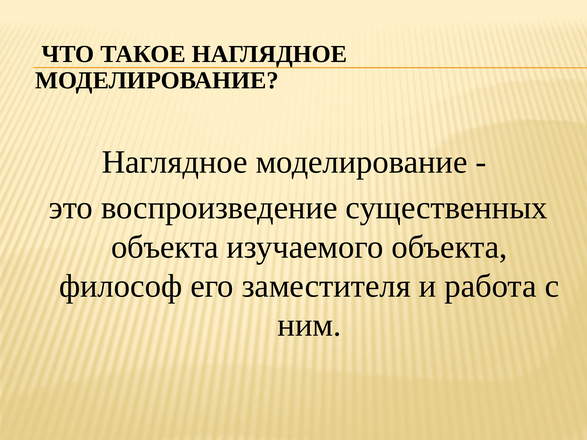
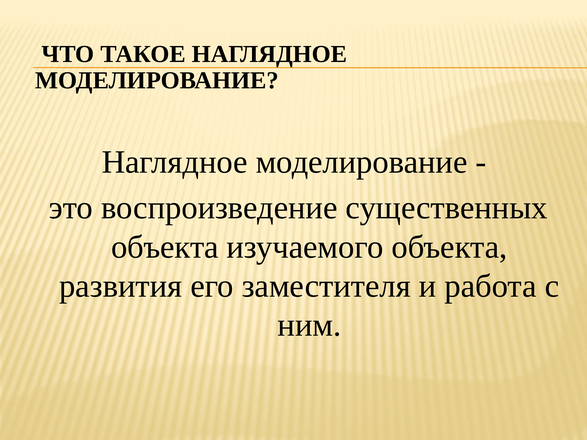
философ: философ -> развития (121, 286)
